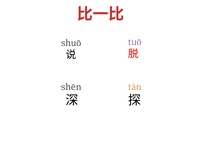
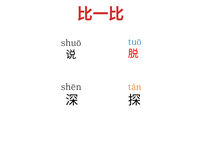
tuō colour: purple -> blue (135, 42)
